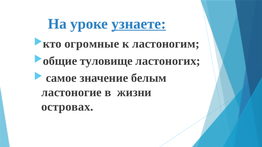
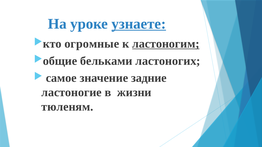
ластоногим underline: none -> present (166, 44)
туловище: туловище -> бельками (106, 61)
белым: белым -> задние (149, 78)
островах: островах -> тюленям (67, 107)
